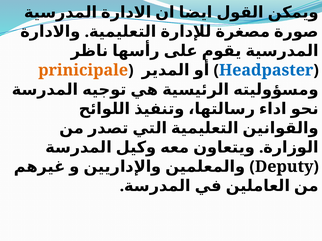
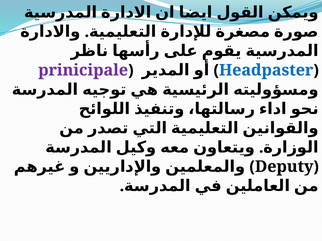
prinicipale colour: orange -> purple (83, 70)
